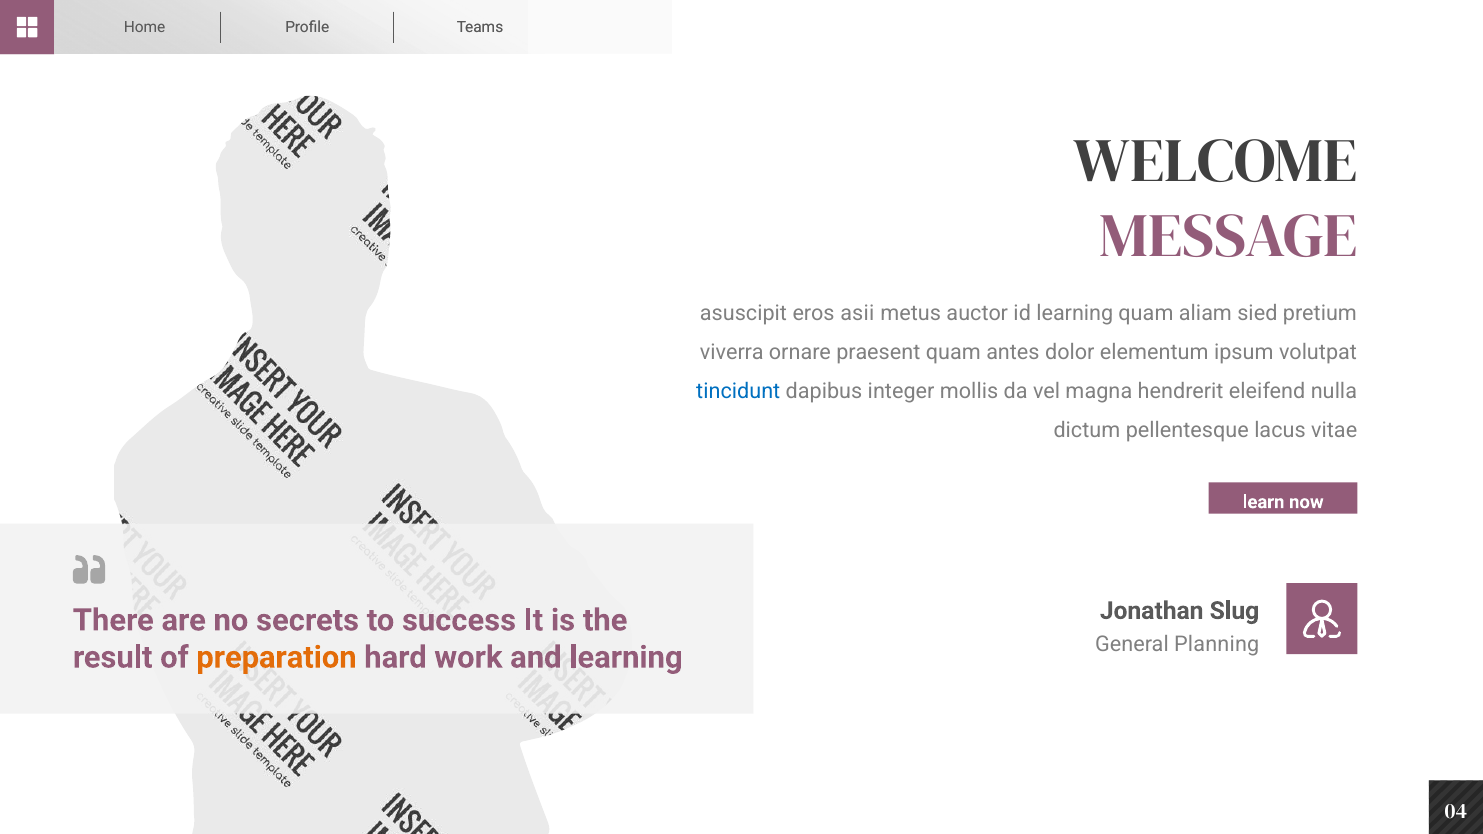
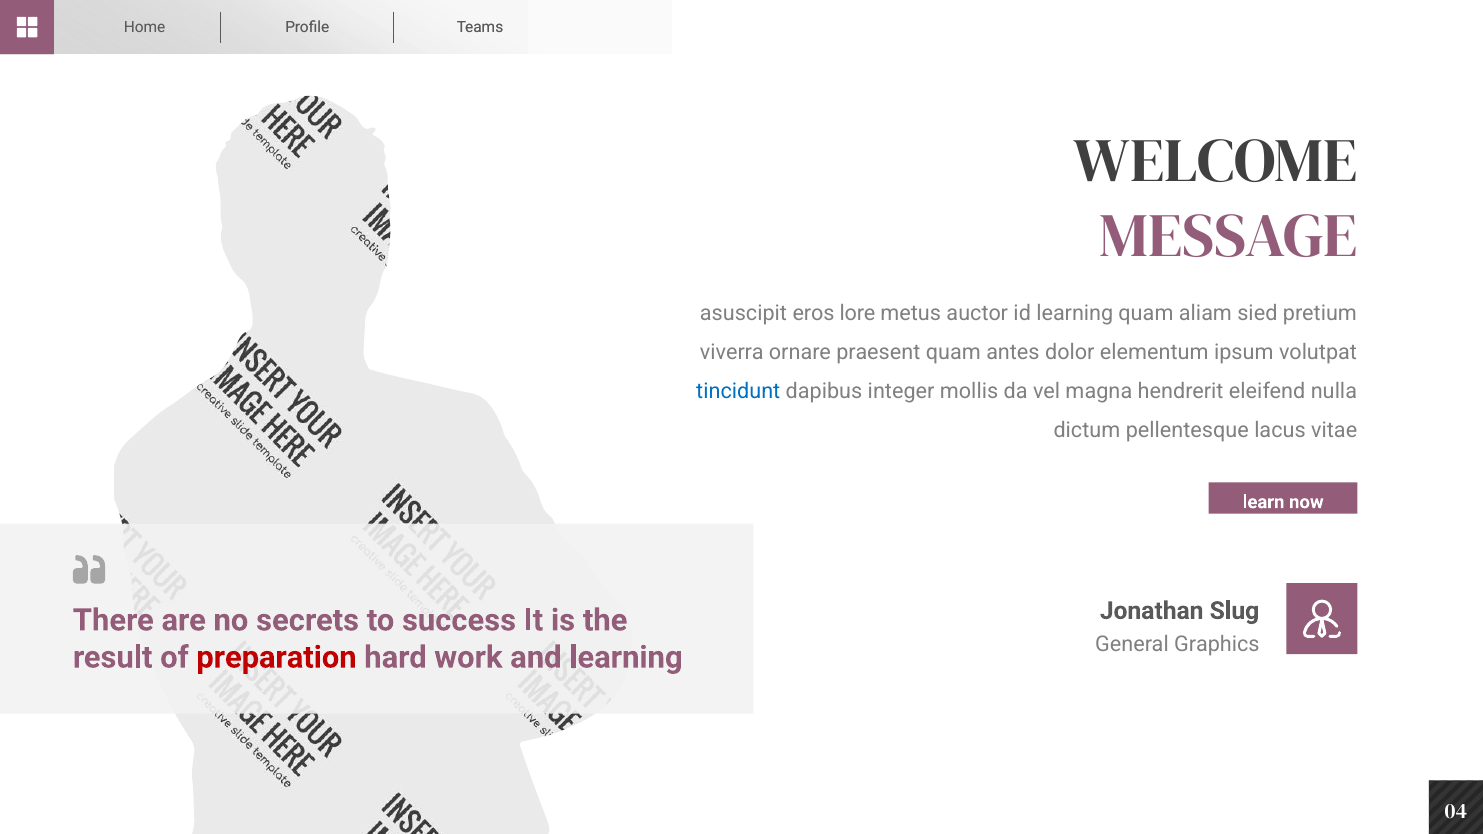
asii: asii -> lore (858, 314)
Planning: Planning -> Graphics (1217, 644)
preparation colour: orange -> red (276, 657)
